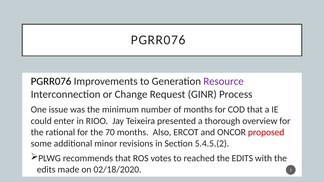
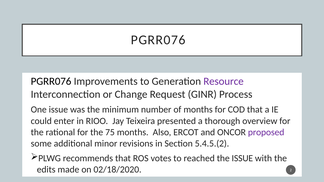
70: 70 -> 75 (110, 132)
proposed colour: red -> purple (266, 132)
EDITS: EDITS -> ISSUE (242, 158)
